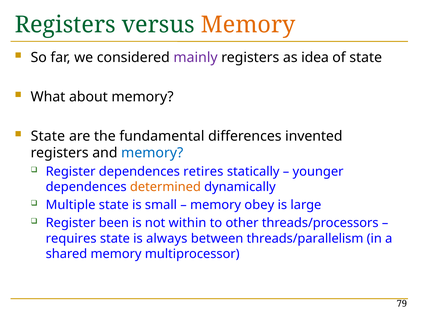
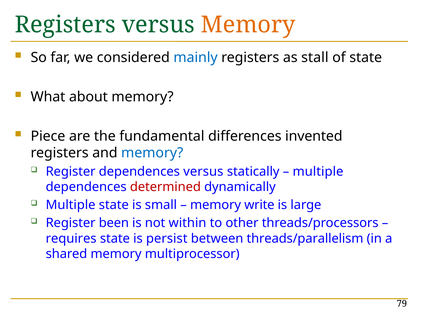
mainly colour: purple -> blue (196, 58)
idea: idea -> stall (315, 58)
State: State -> Piece (48, 136)
dependences retires: retires -> versus (203, 172)
younger: younger -> multiple (318, 172)
determined colour: orange -> red (165, 187)
obey: obey -> write (259, 205)
always: always -> persist (167, 239)
